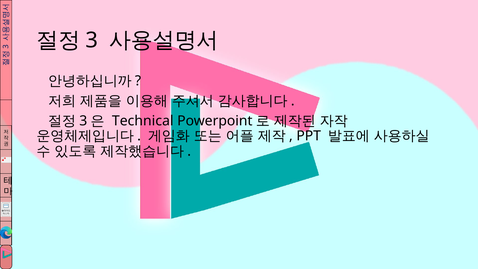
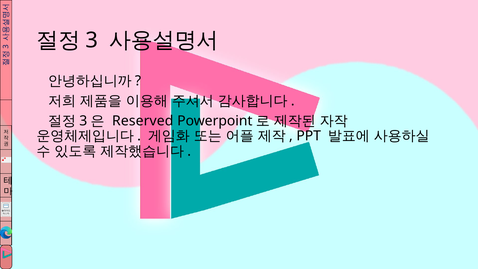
Technical: Technical -> Reserved (143, 121)
